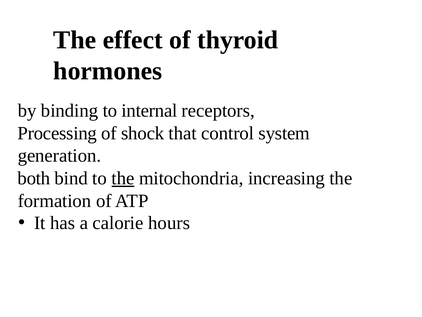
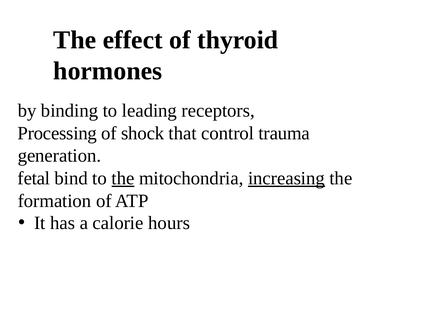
internal: internal -> leading (149, 110)
system: system -> trauma (284, 133)
both: both -> fetal (34, 178)
increasing underline: none -> present (286, 178)
